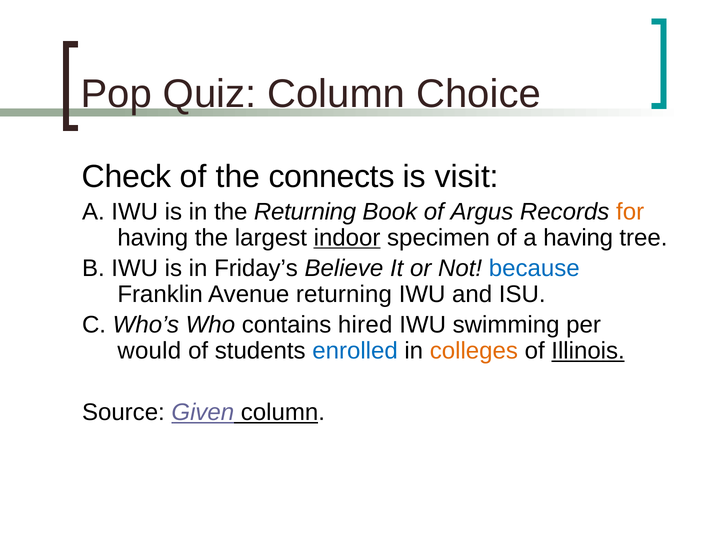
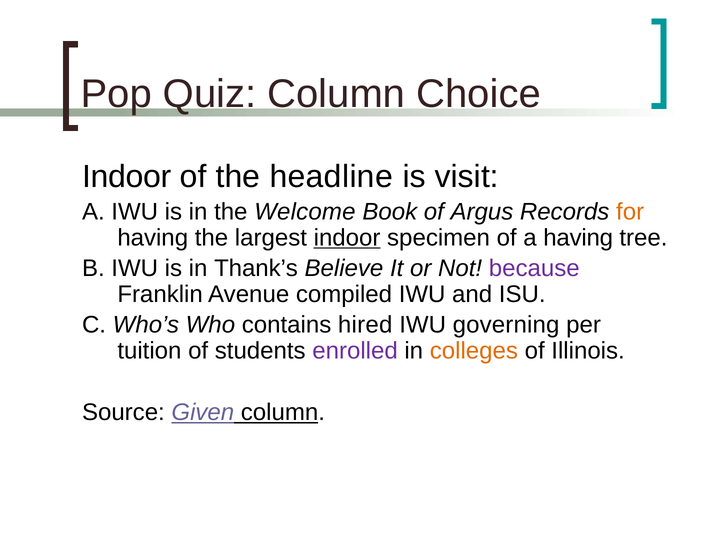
Check: Check -> Indoor (127, 177)
connects: connects -> headline (331, 177)
the Returning: Returning -> Welcome (305, 212)
Friday’s: Friday’s -> Thank’s (256, 269)
because colour: blue -> purple (534, 269)
Avenue returning: returning -> compiled (344, 295)
swimming: swimming -> governing (506, 325)
would: would -> tuition (149, 351)
enrolled colour: blue -> purple (355, 351)
Illinois underline: present -> none (588, 351)
